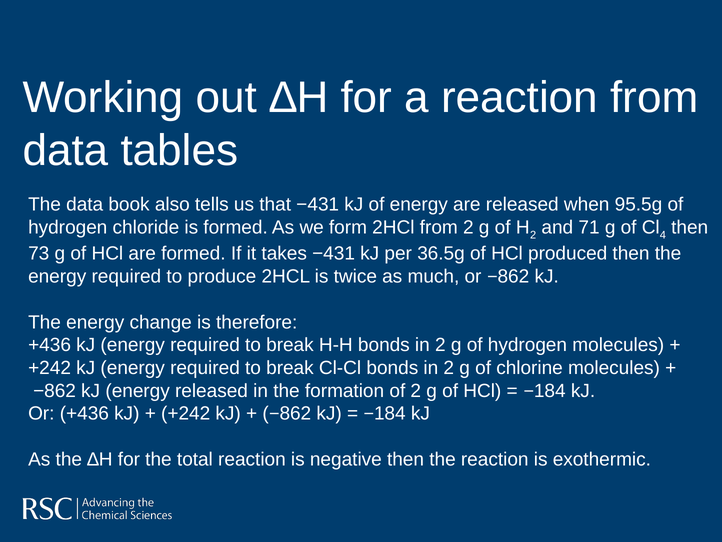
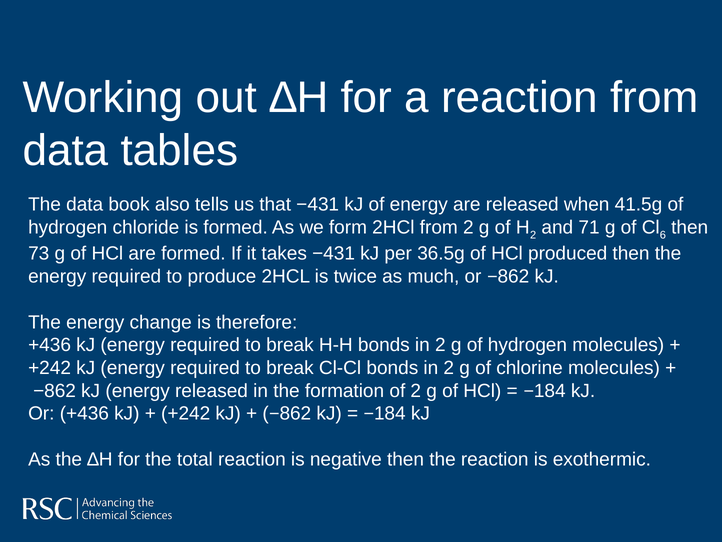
95.5g: 95.5g -> 41.5g (638, 205)
4: 4 -> 6 (663, 235)
